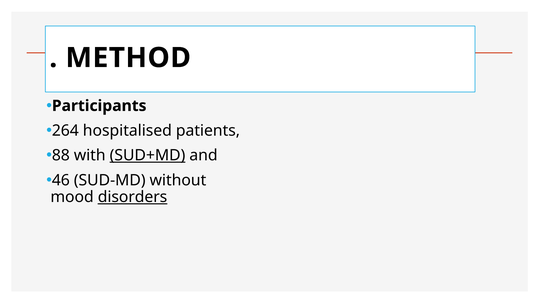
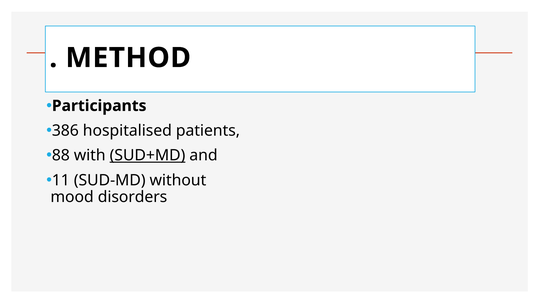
264: 264 -> 386 (65, 131)
46: 46 -> 11 (61, 180)
disorders underline: present -> none (133, 197)
